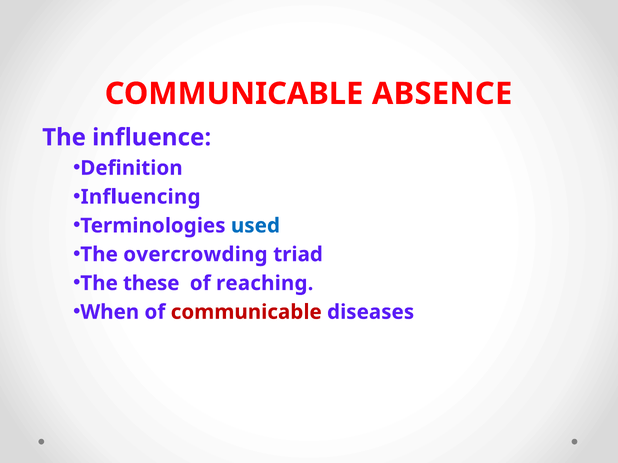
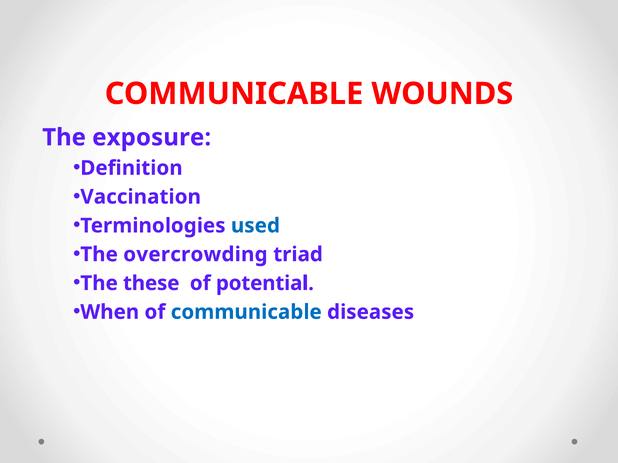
ABSENCE: ABSENCE -> WOUNDS (442, 94)
influence: influence -> exposure (152, 138)
Influencing: Influencing -> Vaccination (141, 197)
reaching: reaching -> potential (265, 284)
communicable colour: red -> blue (246, 312)
